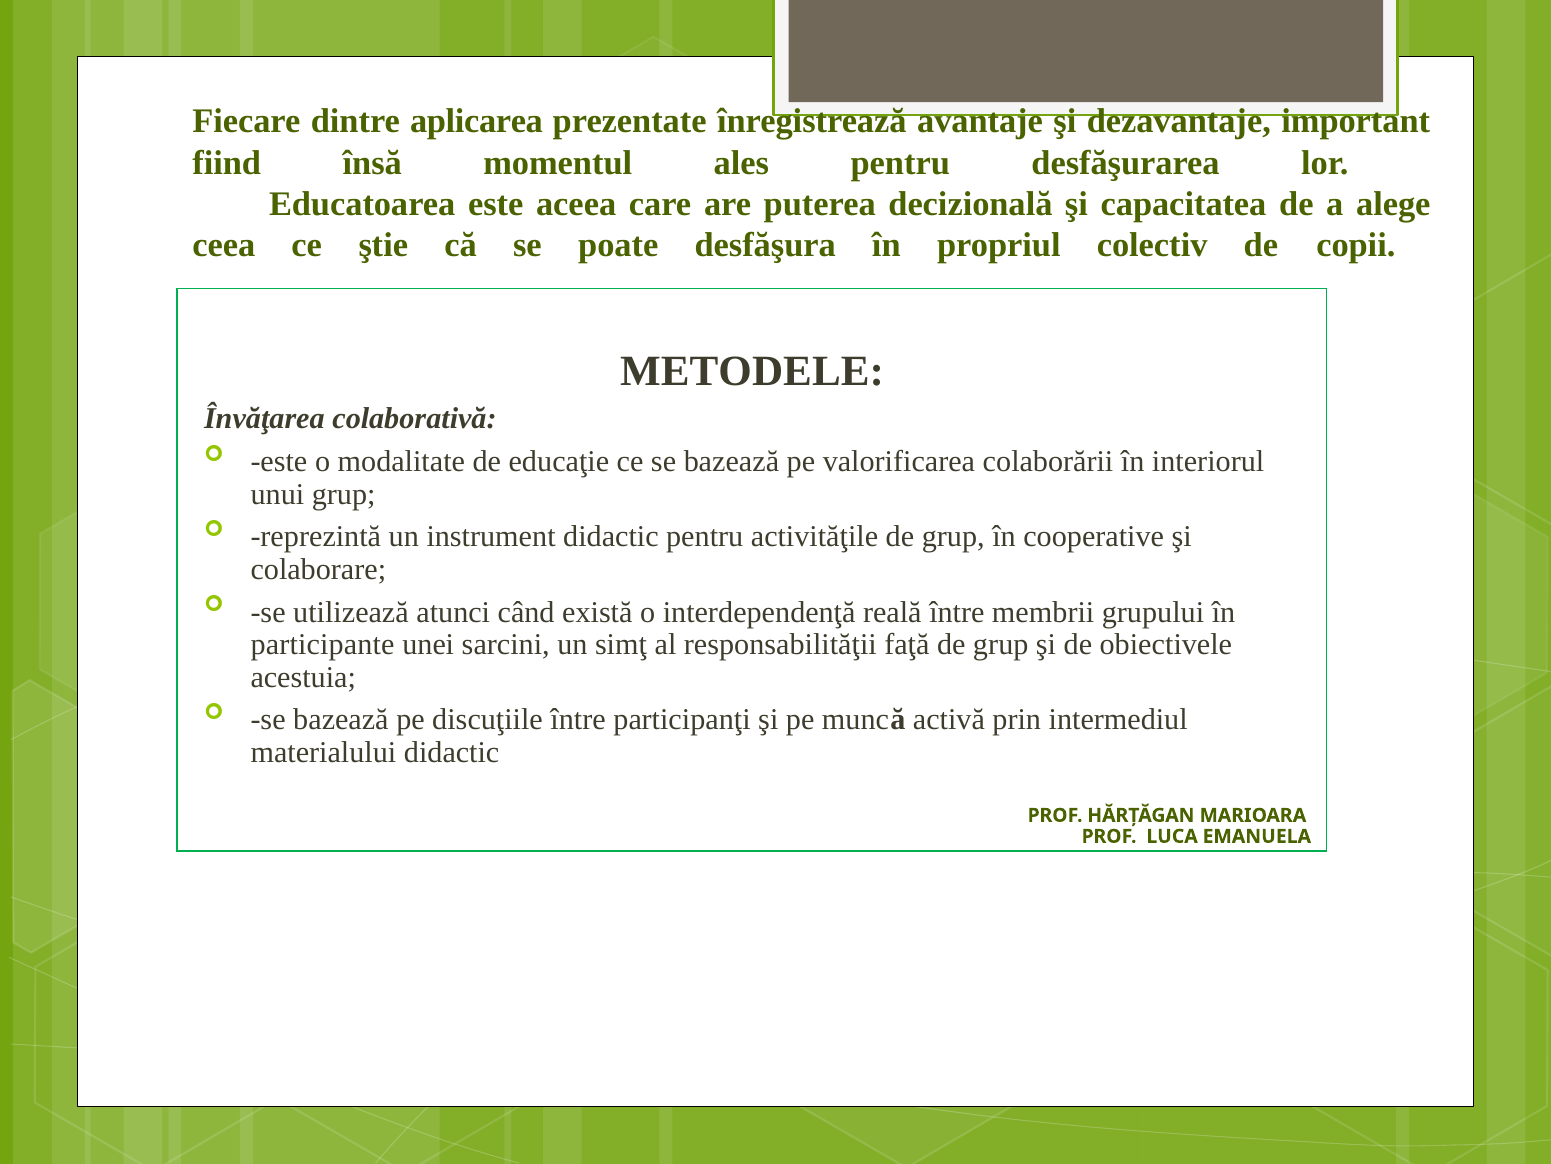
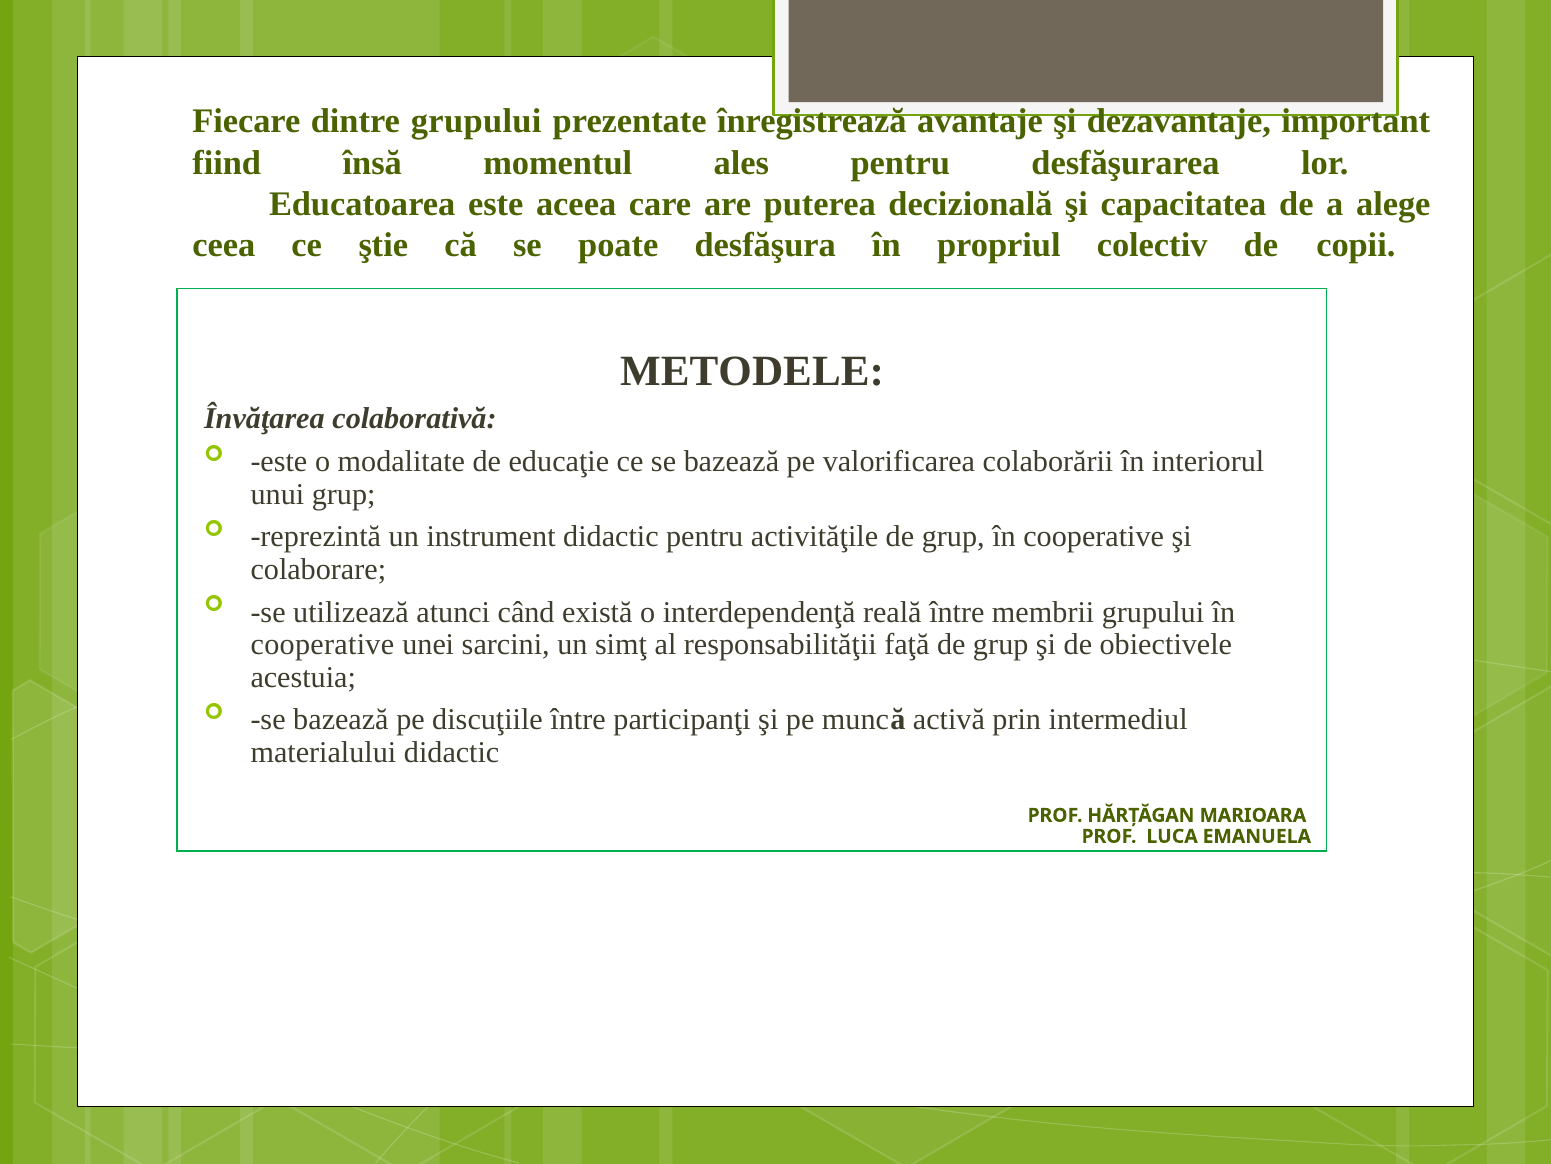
dintre aplicarea: aplicarea -> grupului (476, 121)
participante: participante -> cooperative (322, 644)
